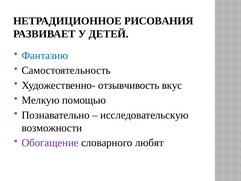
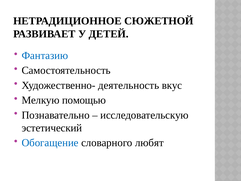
РИСОВАНИЯ: РИСОВАНИЯ -> СЮЖЕТНОЙ (159, 21)
отзывчивость: отзывчивость -> деятельность (129, 85)
возможности: возможности -> эстетический (52, 128)
Обогащение colour: purple -> blue (50, 143)
